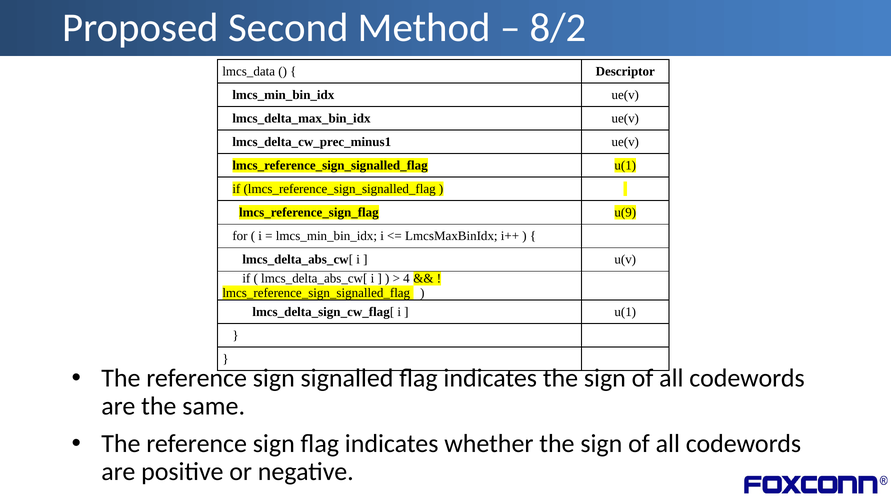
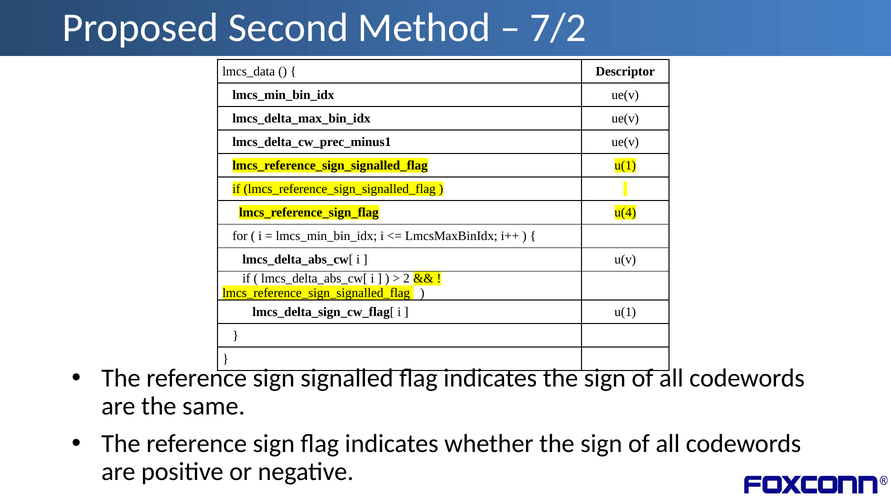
8/2: 8/2 -> 7/2 (558, 28)
u(9: u(9 -> u(4 (625, 213)
4: 4 -> 2 (406, 279)
